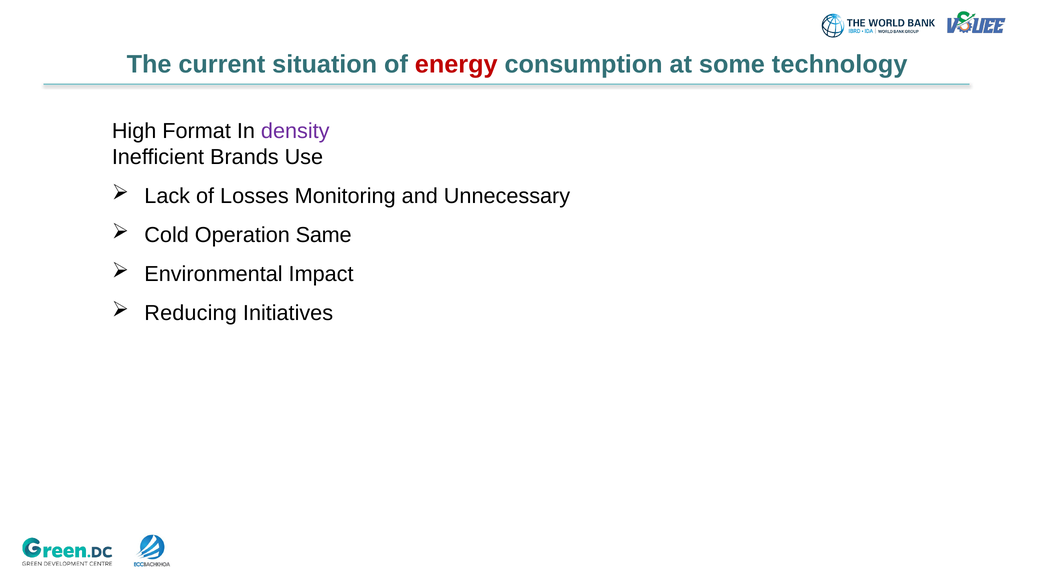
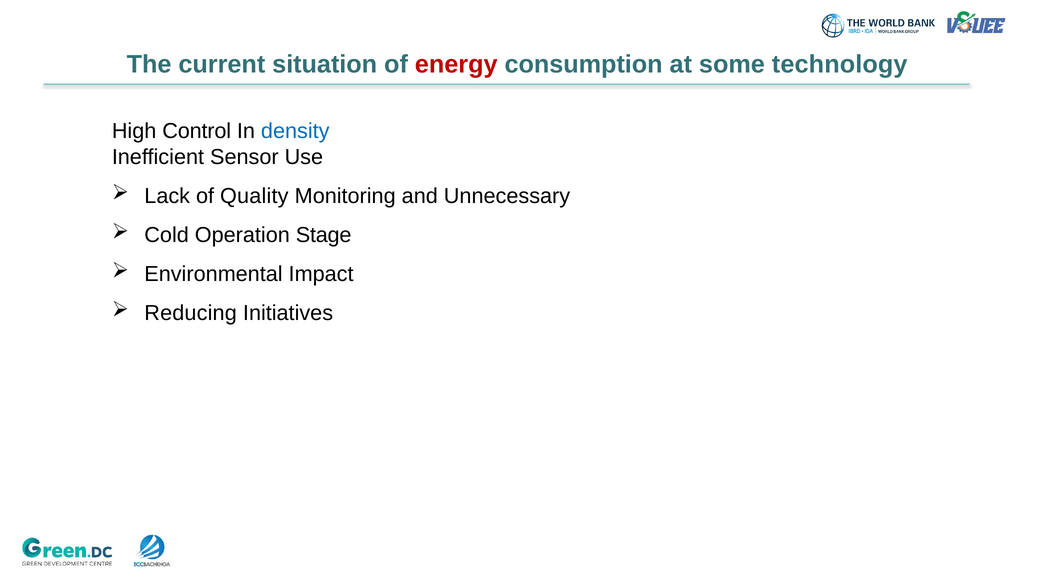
Format: Format -> Control (197, 131)
density colour: purple -> blue (295, 131)
Brands: Brands -> Sensor (244, 157)
Losses: Losses -> Quality (254, 196)
Same: Same -> Stage (324, 235)
